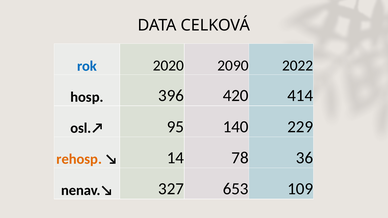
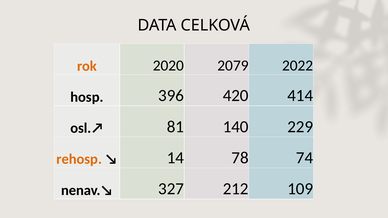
rok colour: blue -> orange (87, 66)
2090: 2090 -> 2079 (233, 66)
95: 95 -> 81 (175, 127)
36: 36 -> 74 (305, 158)
653: 653 -> 212 (236, 189)
